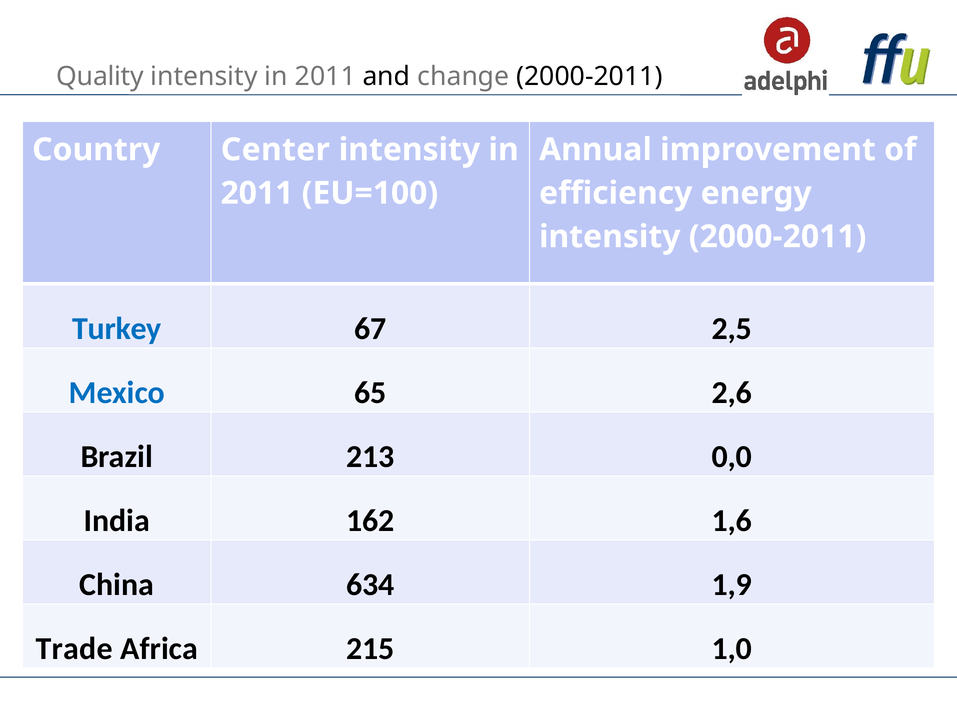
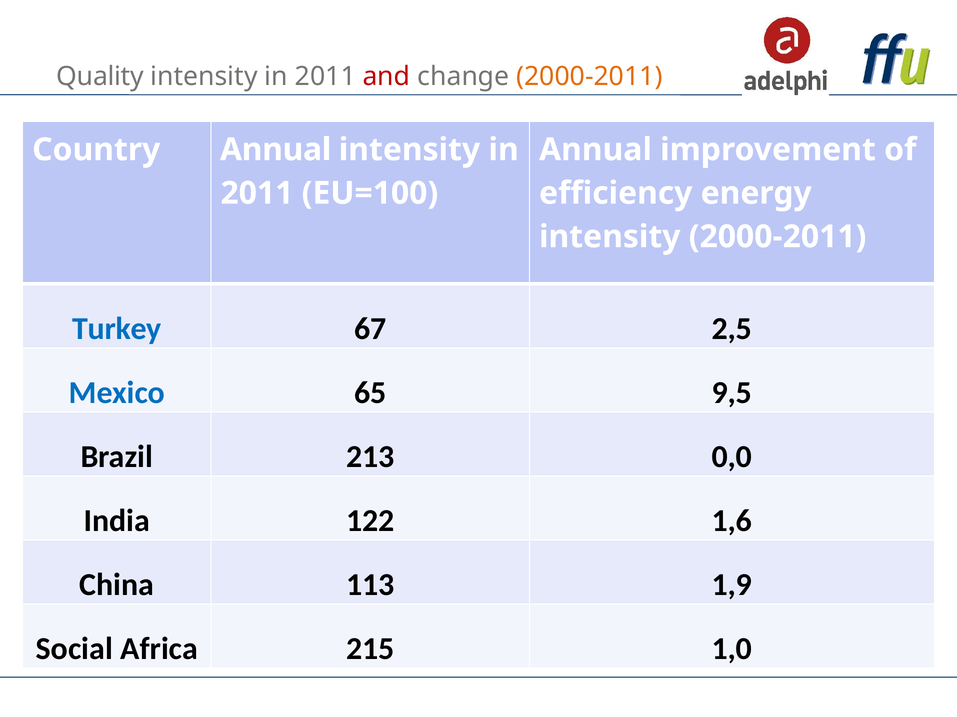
and colour: black -> red (386, 76)
2000-2011 colour: black -> orange (589, 76)
Country Center: Center -> Annual (276, 150)
2,6: 2,6 -> 9,5 (732, 393)
162: 162 -> 122 (370, 521)
634: 634 -> 113 (370, 585)
Trade: Trade -> Social (74, 650)
